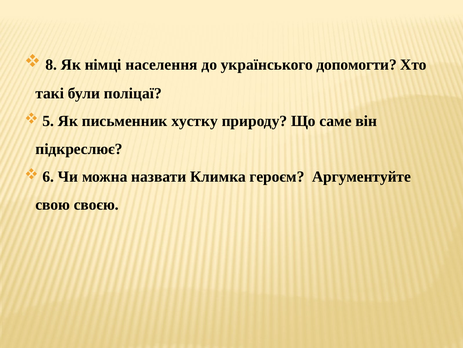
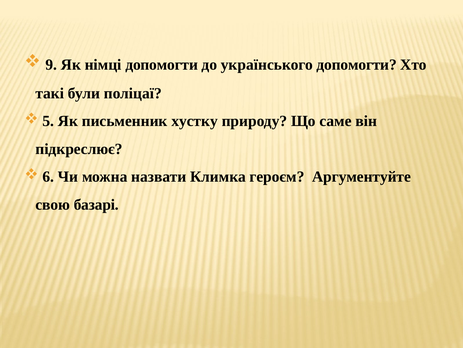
8: 8 -> 9 (51, 65)
німці населення: населення -> допомогти (162, 65)
своєю: своєю -> базарі (96, 204)
